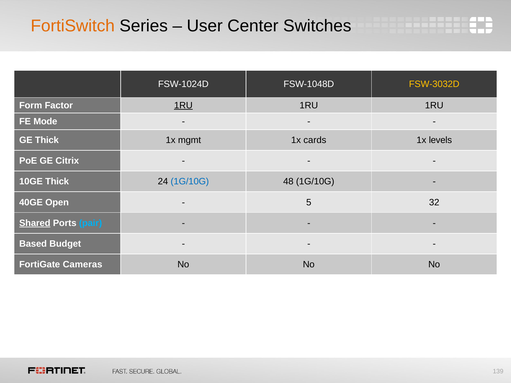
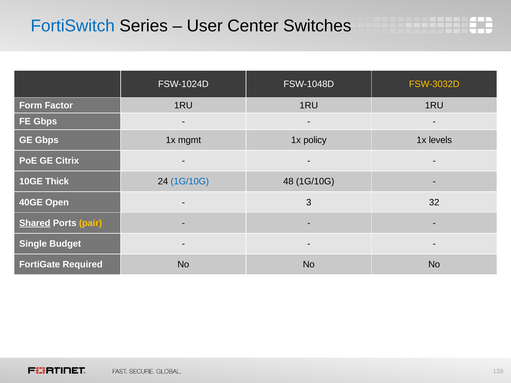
FortiSwitch colour: orange -> blue (73, 26)
1RU underline: present -> none (183, 105)
FE Mode: Mode -> Gbps (45, 122)
GE Thick: Thick -> Gbps (47, 140)
cards: cards -> policy (315, 140)
5: 5 -> 3 (309, 202)
pair colour: light blue -> yellow (91, 223)
Based: Based -> Single (33, 244)
Cameras: Cameras -> Required (83, 265)
